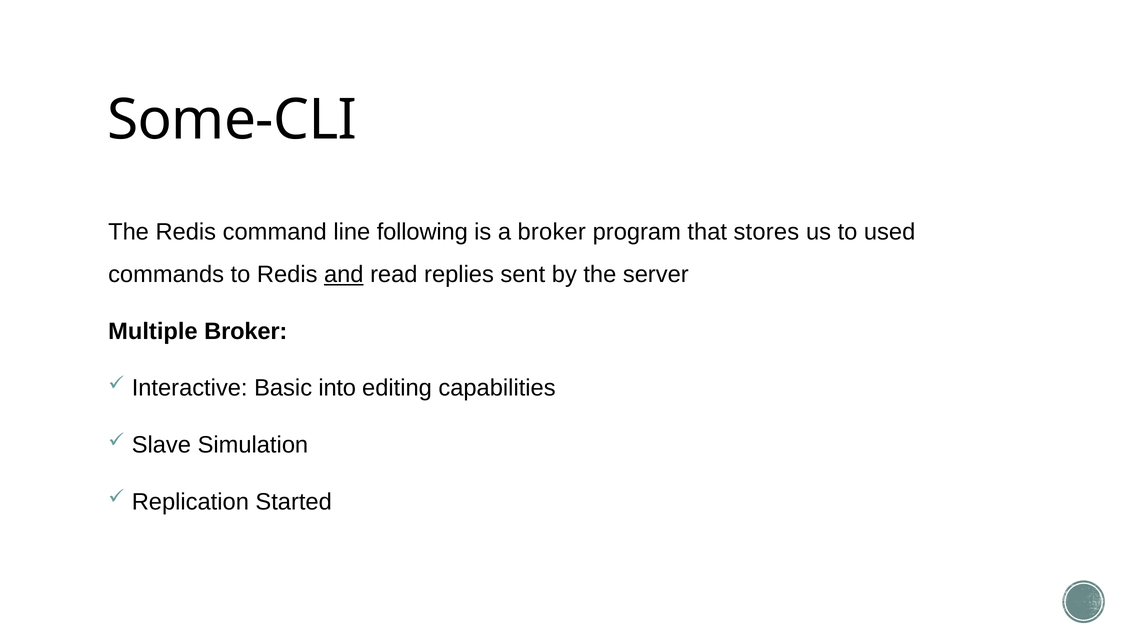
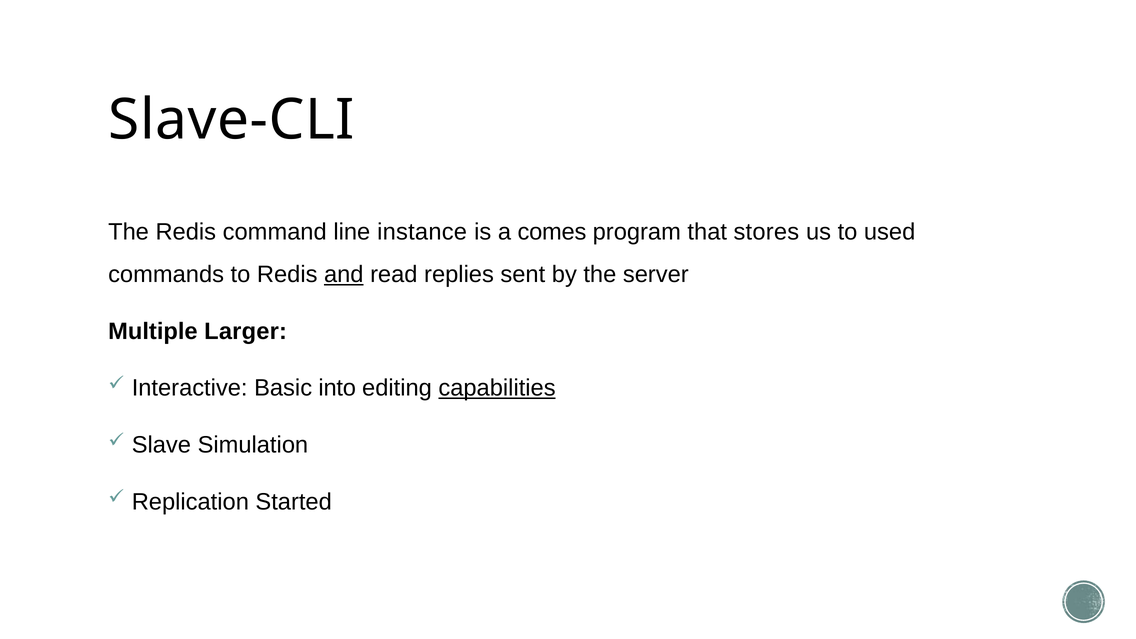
Some-CLI: Some-CLI -> Slave-CLI (231, 120)
following: following -> instance (422, 232)
a broker: broker -> comes (552, 232)
Multiple Broker: Broker -> Larger (246, 331)
capabilities underline: none -> present (497, 388)
